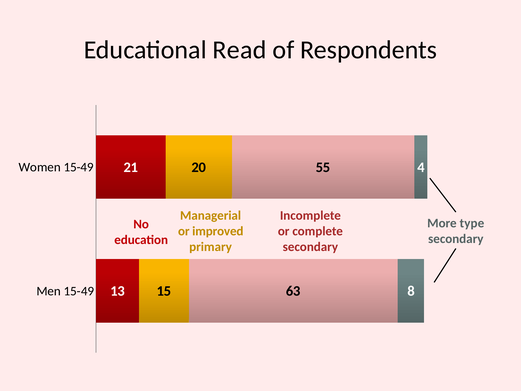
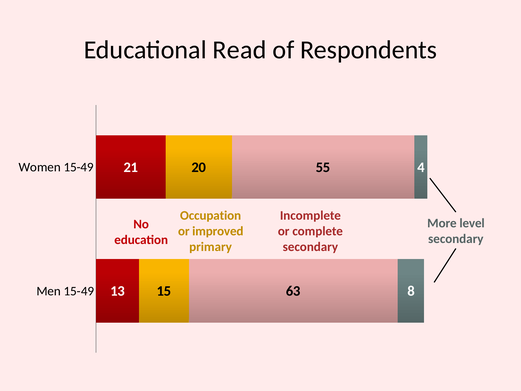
Managerial: Managerial -> Occupation (211, 215)
type: type -> level (472, 223)
